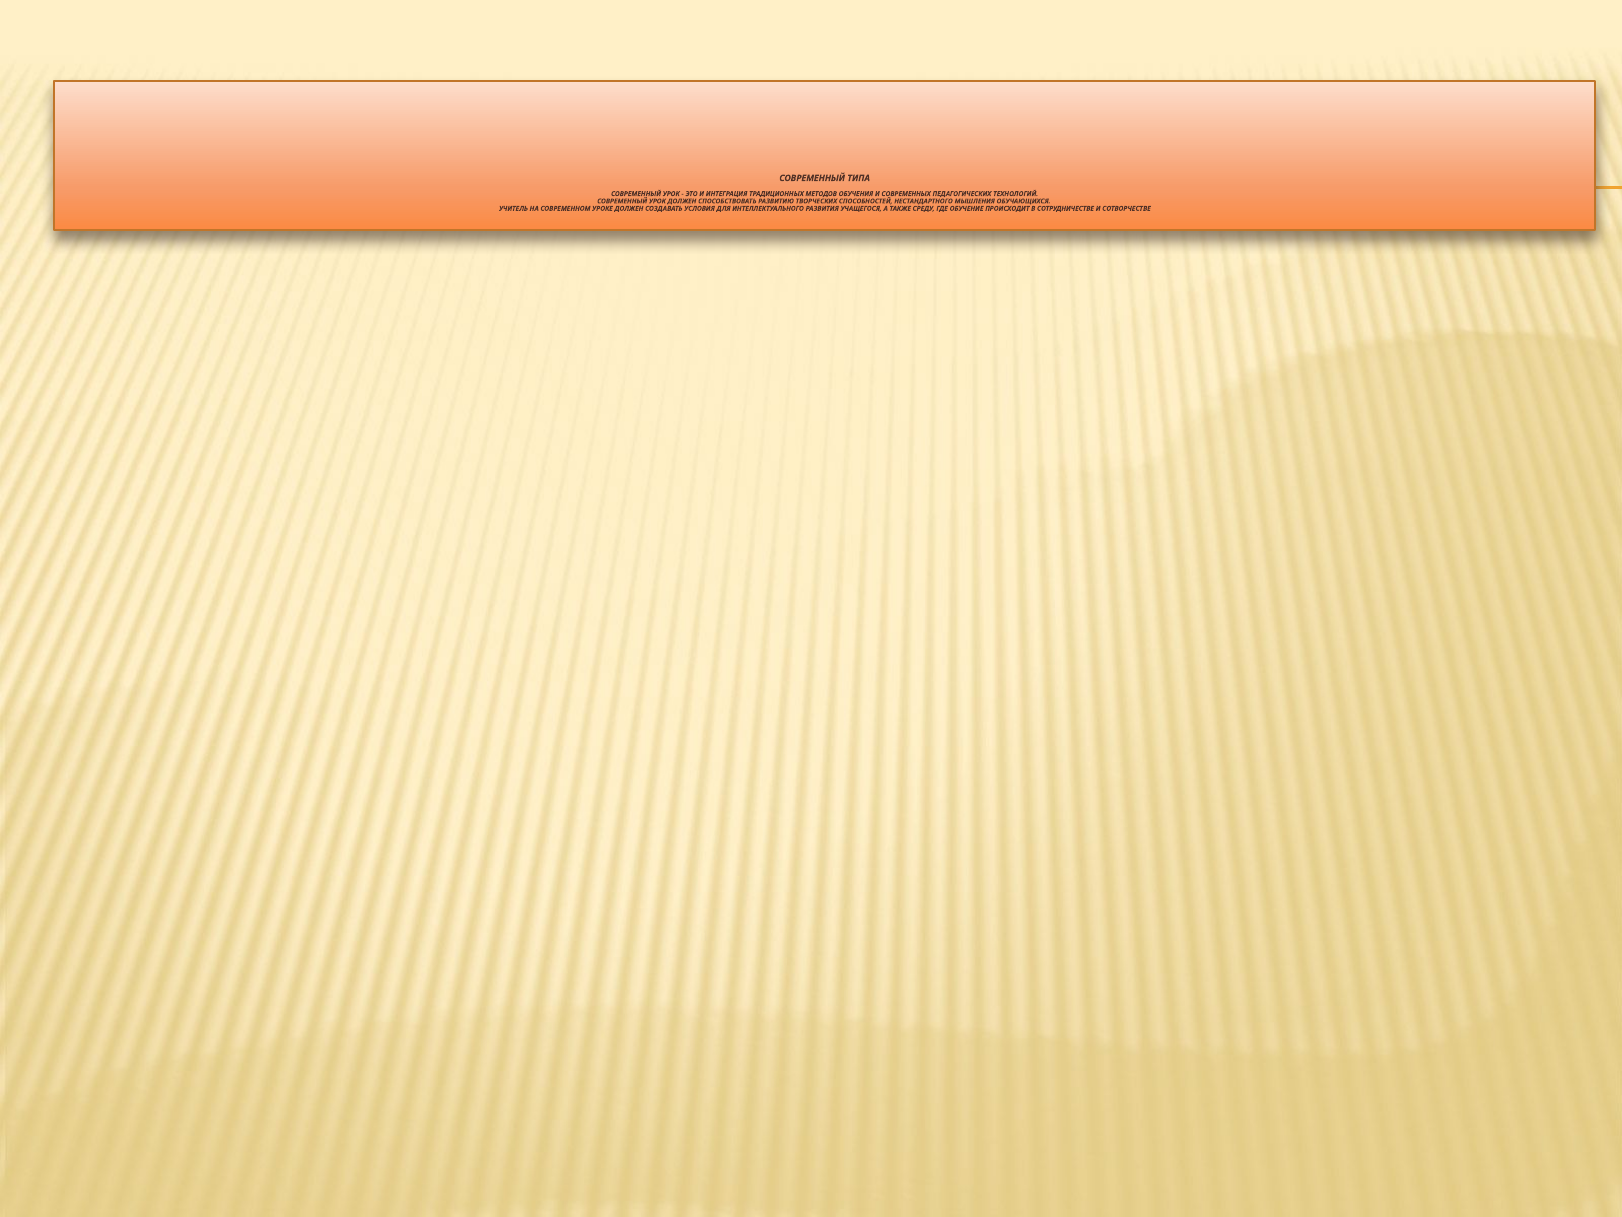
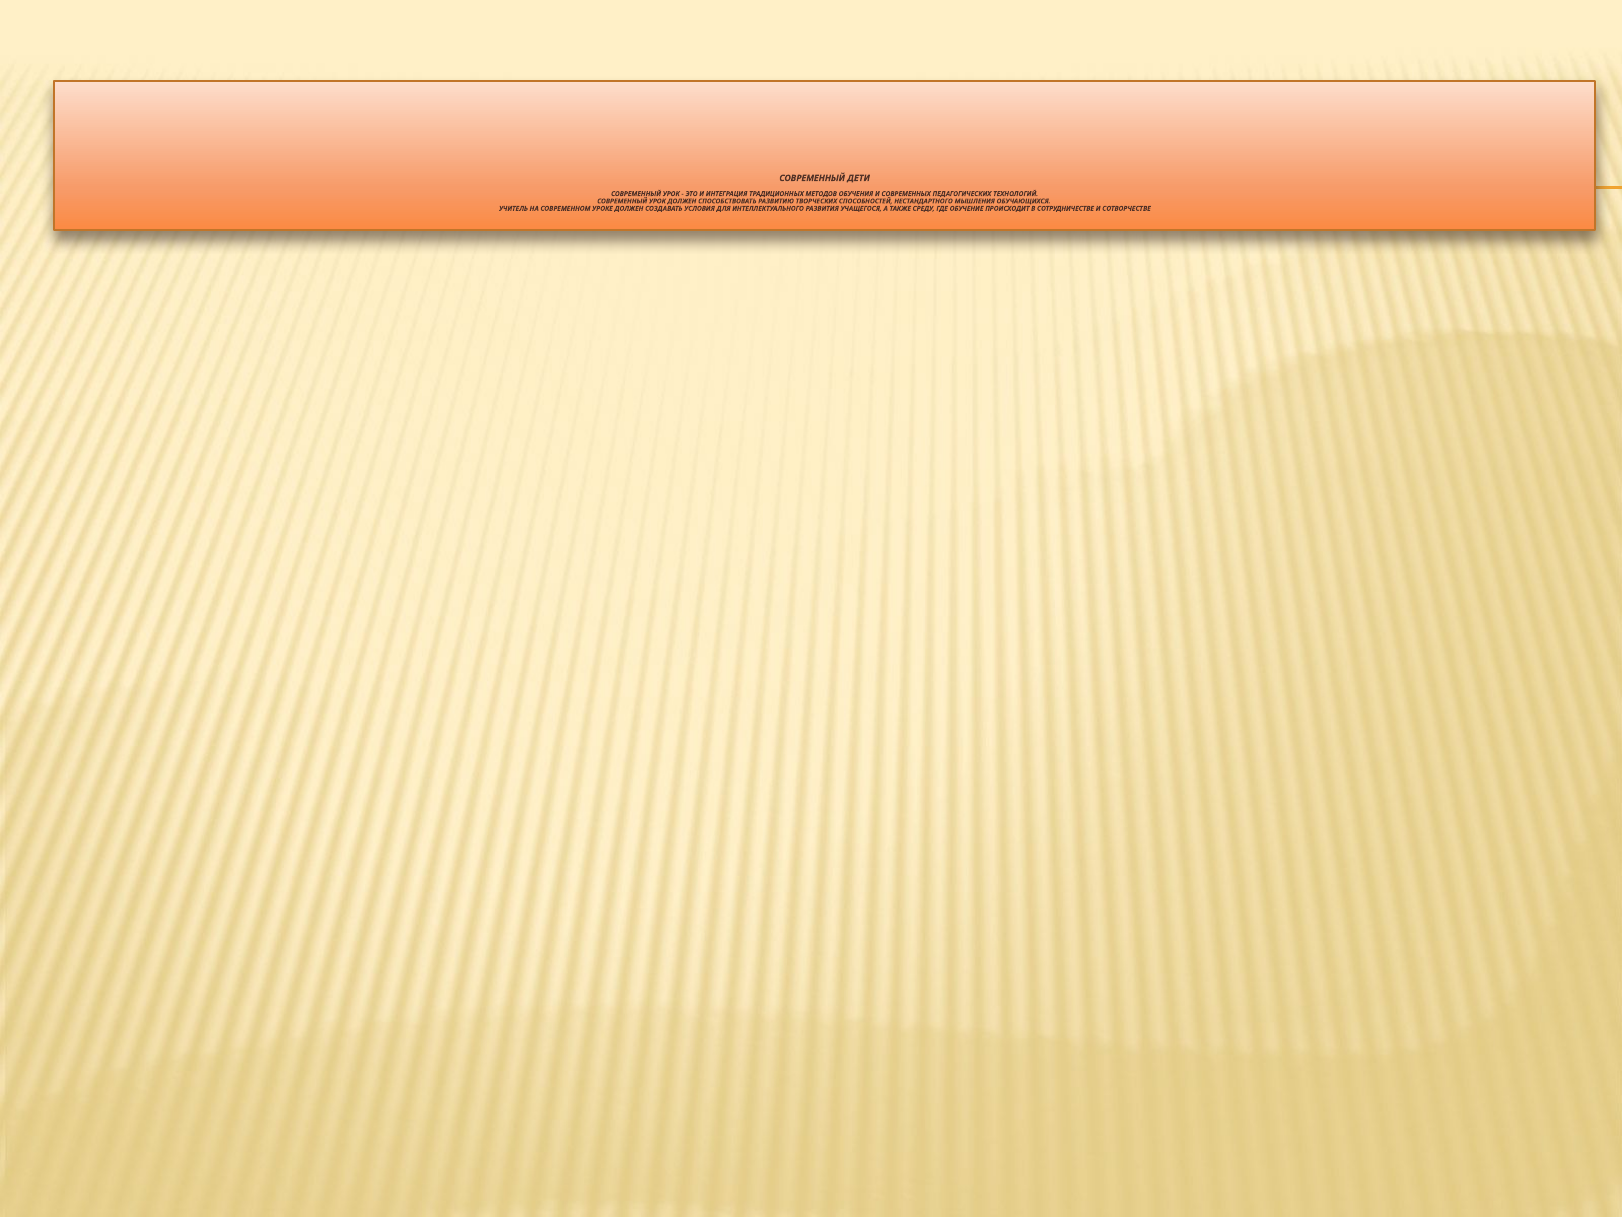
ТИПА: ТИПА -> ДЕТИ (859, 178)
